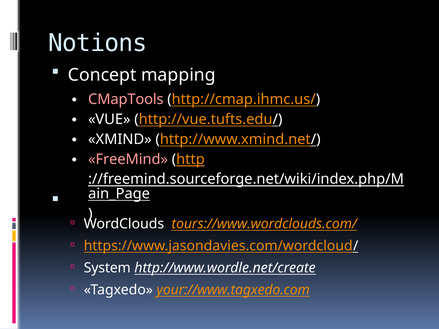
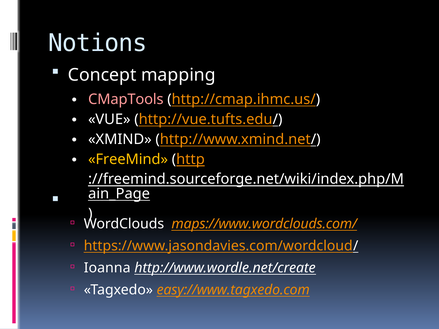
FreeMind colour: pink -> yellow (128, 159)
tours://www.wordclouds.com/: tours://www.wordclouds.com/ -> maps://www.wordclouds.com/ (264, 224)
System: System -> Ioanna (107, 268)
your://www.tagxedo.com: your://www.tagxedo.com -> easy://www.tagxedo.com (233, 290)
